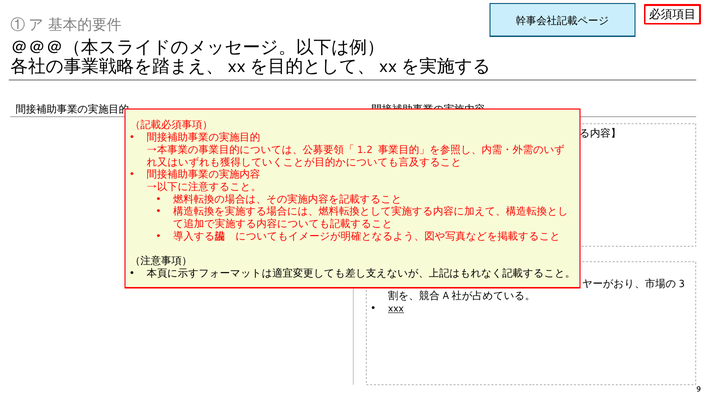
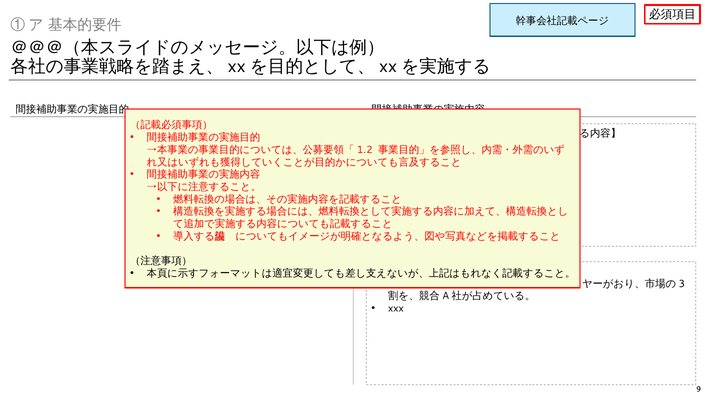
xxx underline: present -> none (396, 308)
